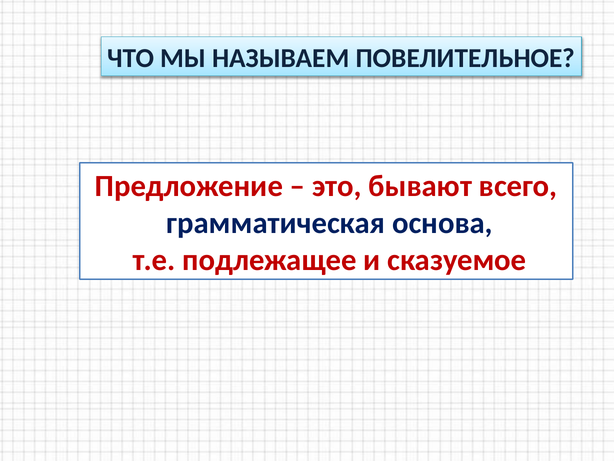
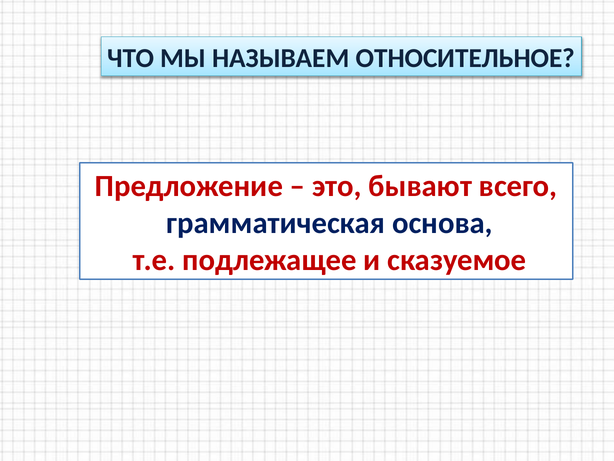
ПОВЕЛИТЕЛЬНОЕ: ПОВЕЛИТЕЛЬНОЕ -> ОТНОСИТЕЛЬНОЕ (465, 58)
